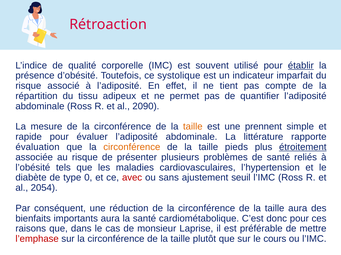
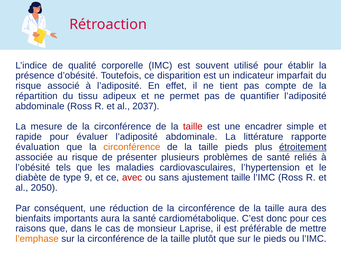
établir underline: present -> none (301, 66)
systolique: systolique -> disparition (179, 76)
2090: 2090 -> 2037 (146, 107)
taille colour: orange -> red (193, 127)
prennent: prennent -> encadrer (263, 127)
0: 0 -> 9 (88, 178)
ajustement seuil: seuil -> taille (241, 178)
2054: 2054 -> 2050 (44, 188)
l’emphase colour: red -> orange (37, 240)
le cours: cours -> pieds (275, 240)
